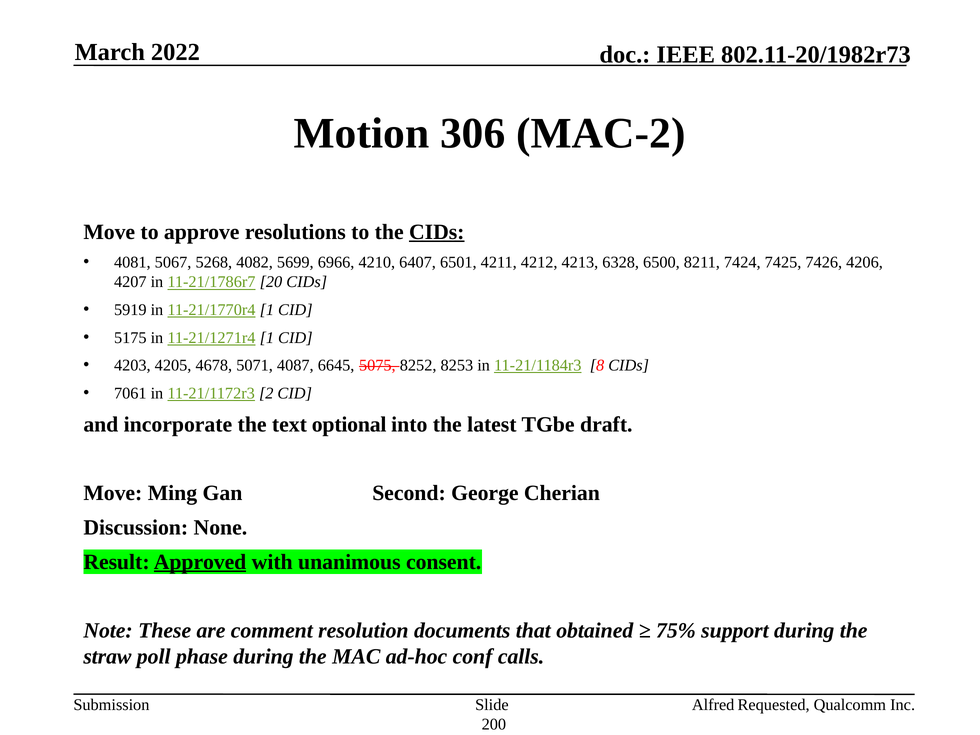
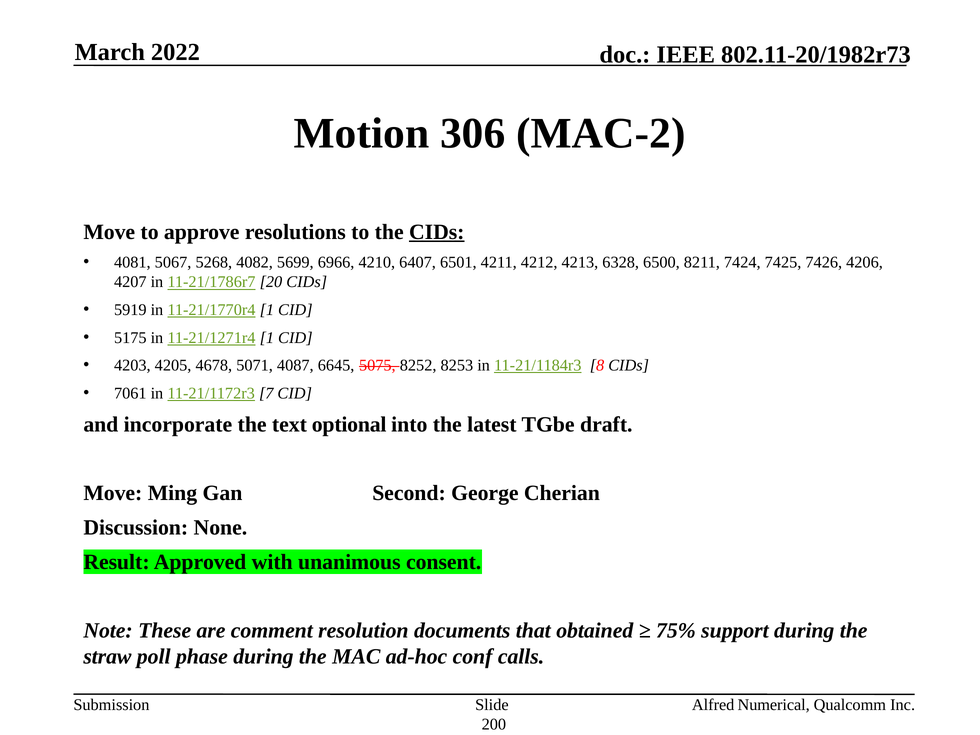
2: 2 -> 7 (266, 393)
Approved underline: present -> none (200, 562)
Requested: Requested -> Numerical (774, 705)
